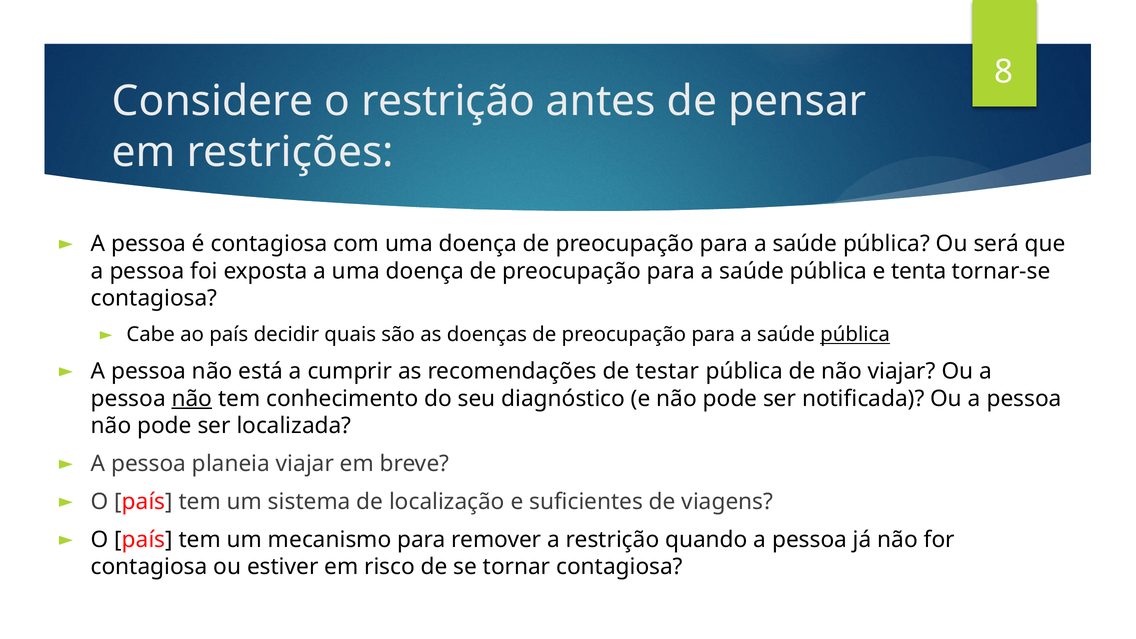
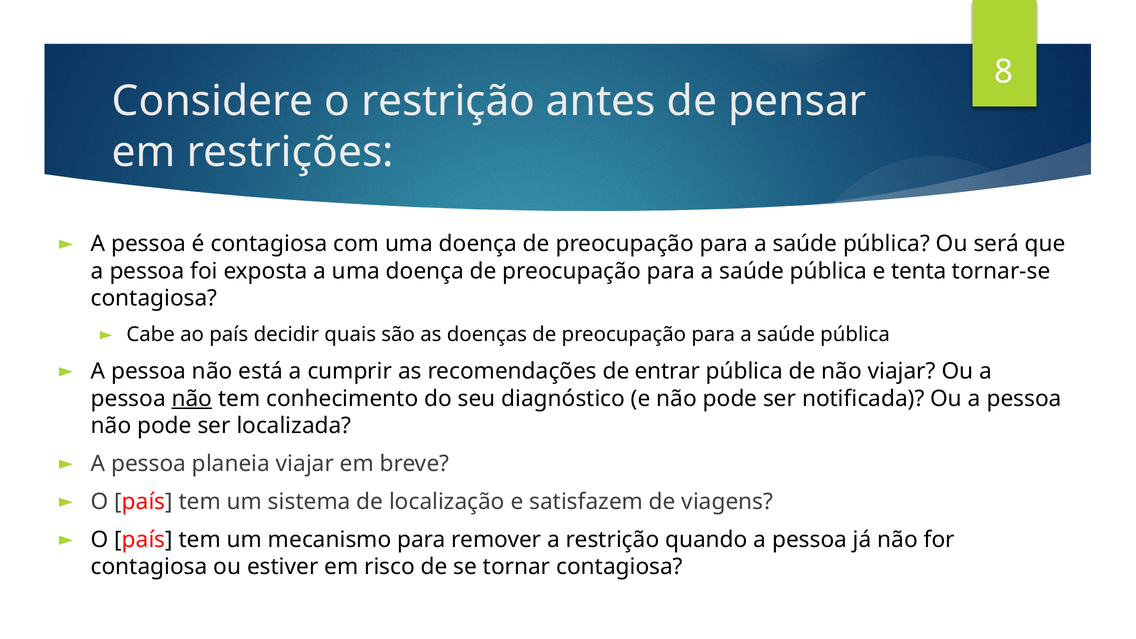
pública underline: present -> none (855, 335)
testar: testar -> entrar (668, 371)
suficientes: suficientes -> satisfazem (586, 502)
